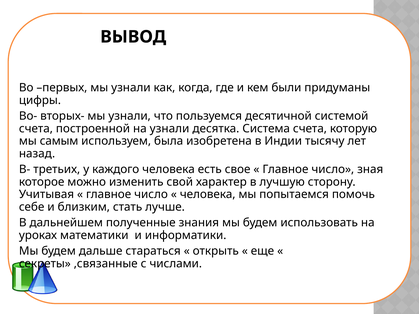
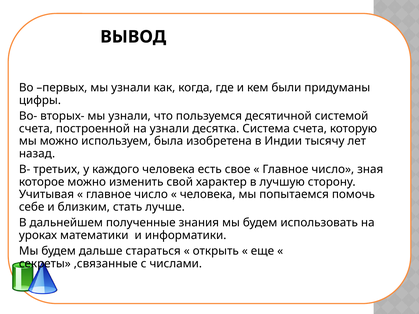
мы самым: самым -> можно (59, 141)
